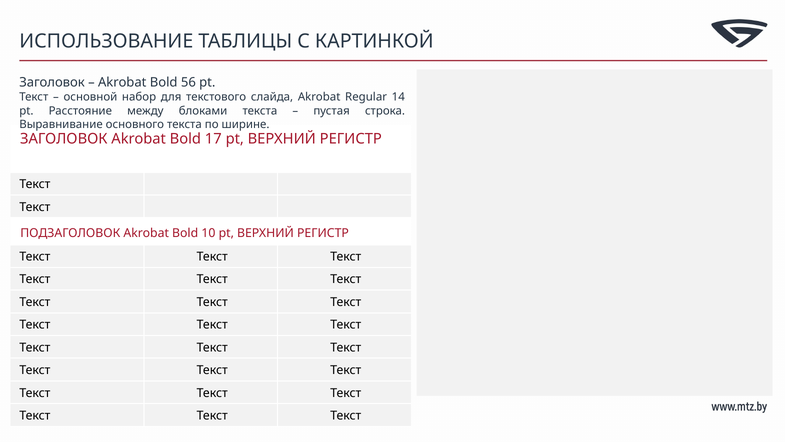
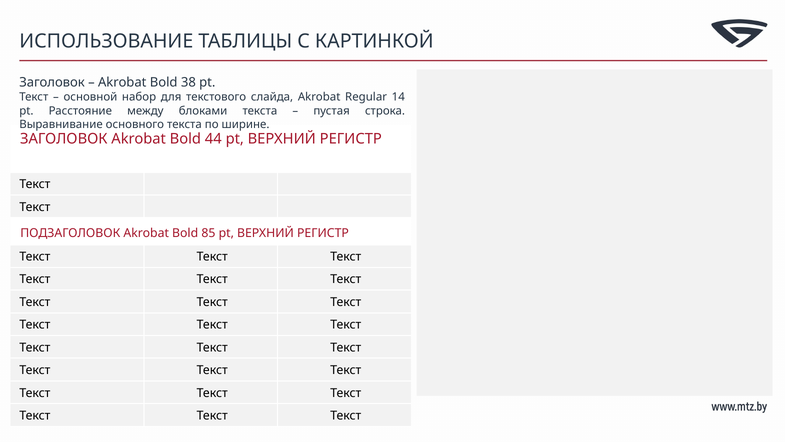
56: 56 -> 38 (188, 82)
17: 17 -> 44 (213, 139)
10: 10 -> 85 (208, 233)
